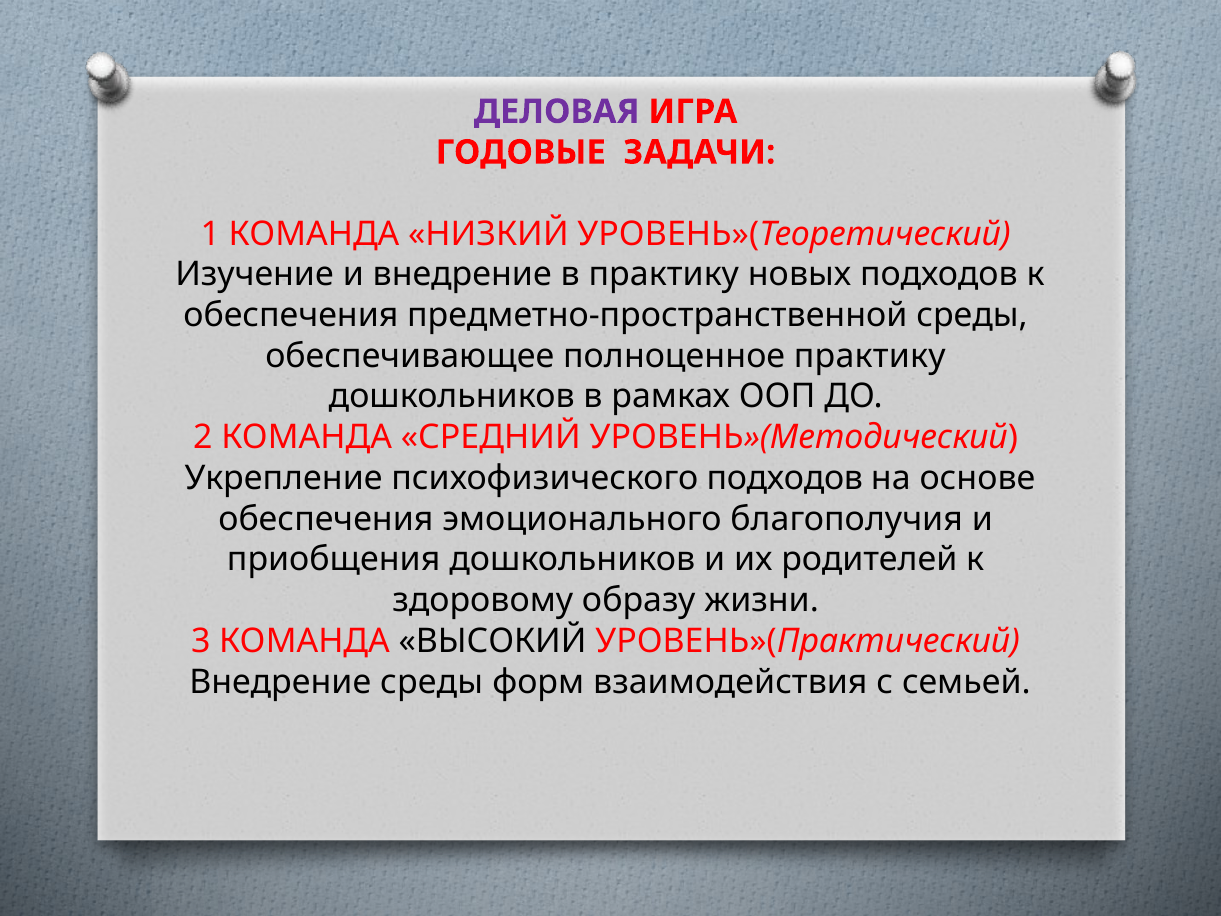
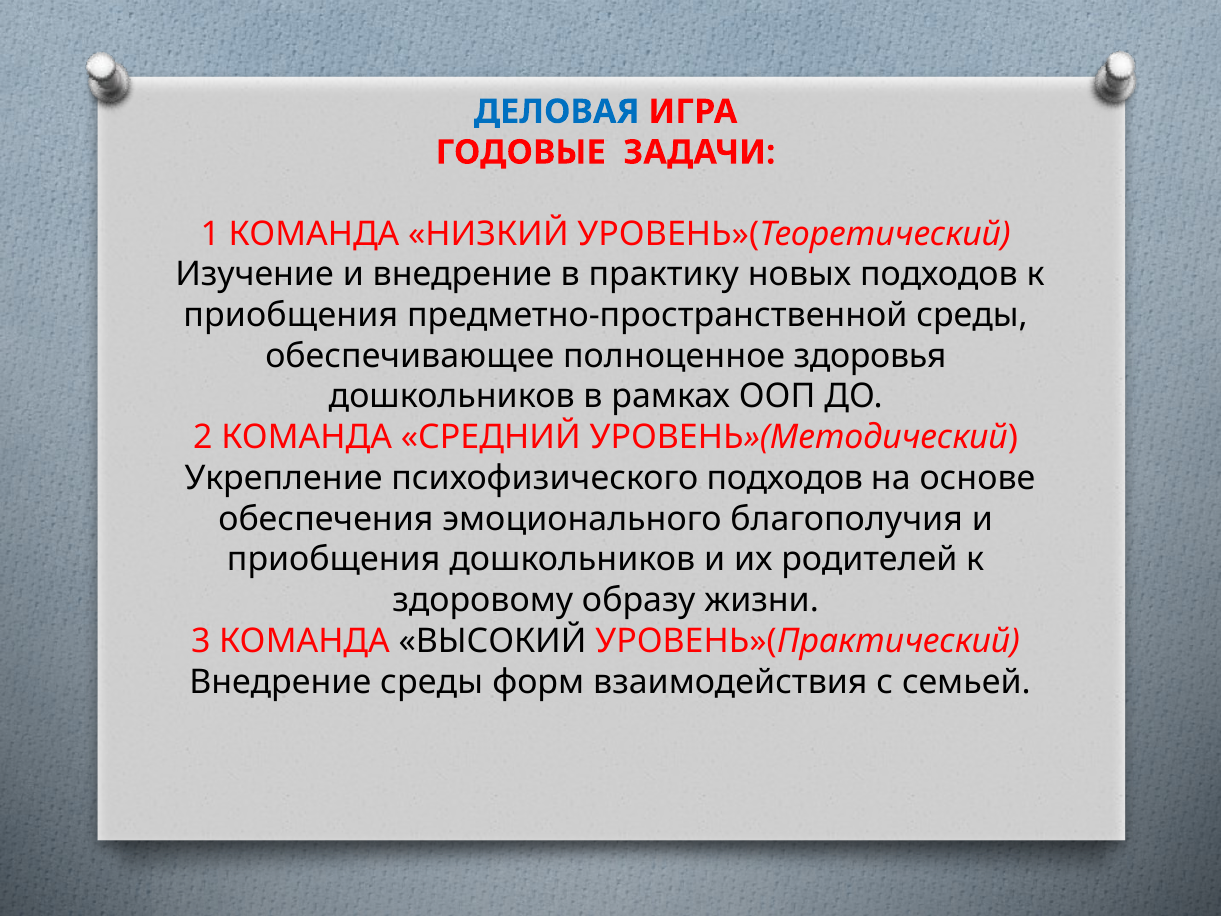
ДЕЛОВАЯ colour: purple -> blue (557, 112)
обеспечения: обеспечения -> приобщения (291, 315)
полноценное практику: практику -> здоровья (870, 356)
